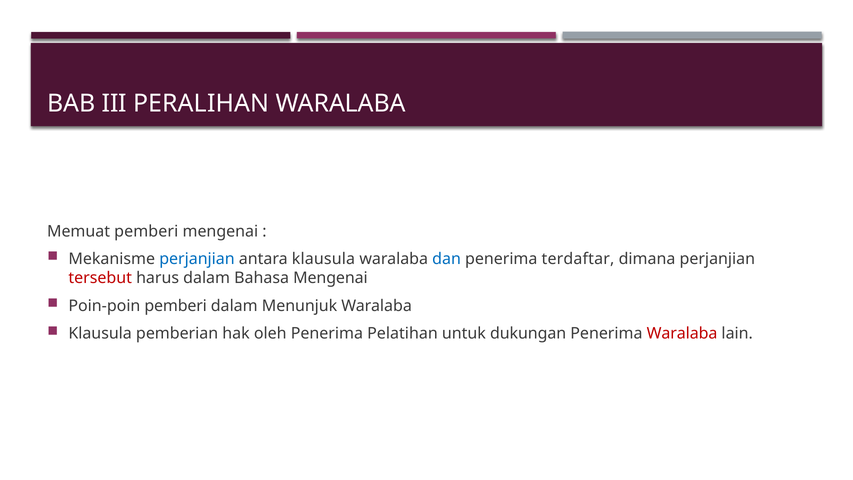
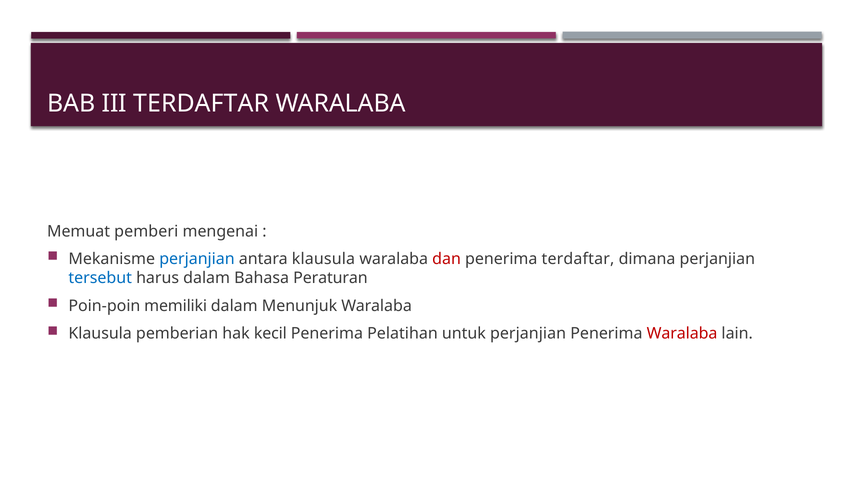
III PERALIHAN: PERALIHAN -> TERDAFTAR (201, 104)
dan colour: blue -> red (447, 259)
tersebut colour: red -> blue (100, 278)
Bahasa Mengenai: Mengenai -> Peraturan (330, 278)
Poin-poin pemberi: pemberi -> memiliki (176, 306)
oleh: oleh -> kecil (270, 334)
untuk dukungan: dukungan -> perjanjian (528, 334)
